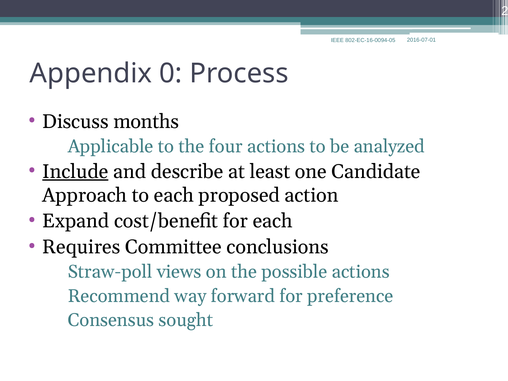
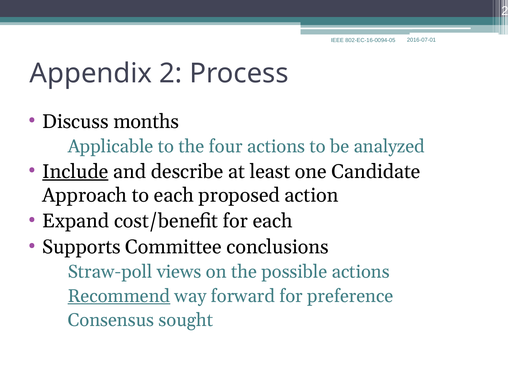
0: 0 -> 2 (171, 73)
Requires: Requires -> Supports (81, 247)
Recommend underline: none -> present (119, 296)
